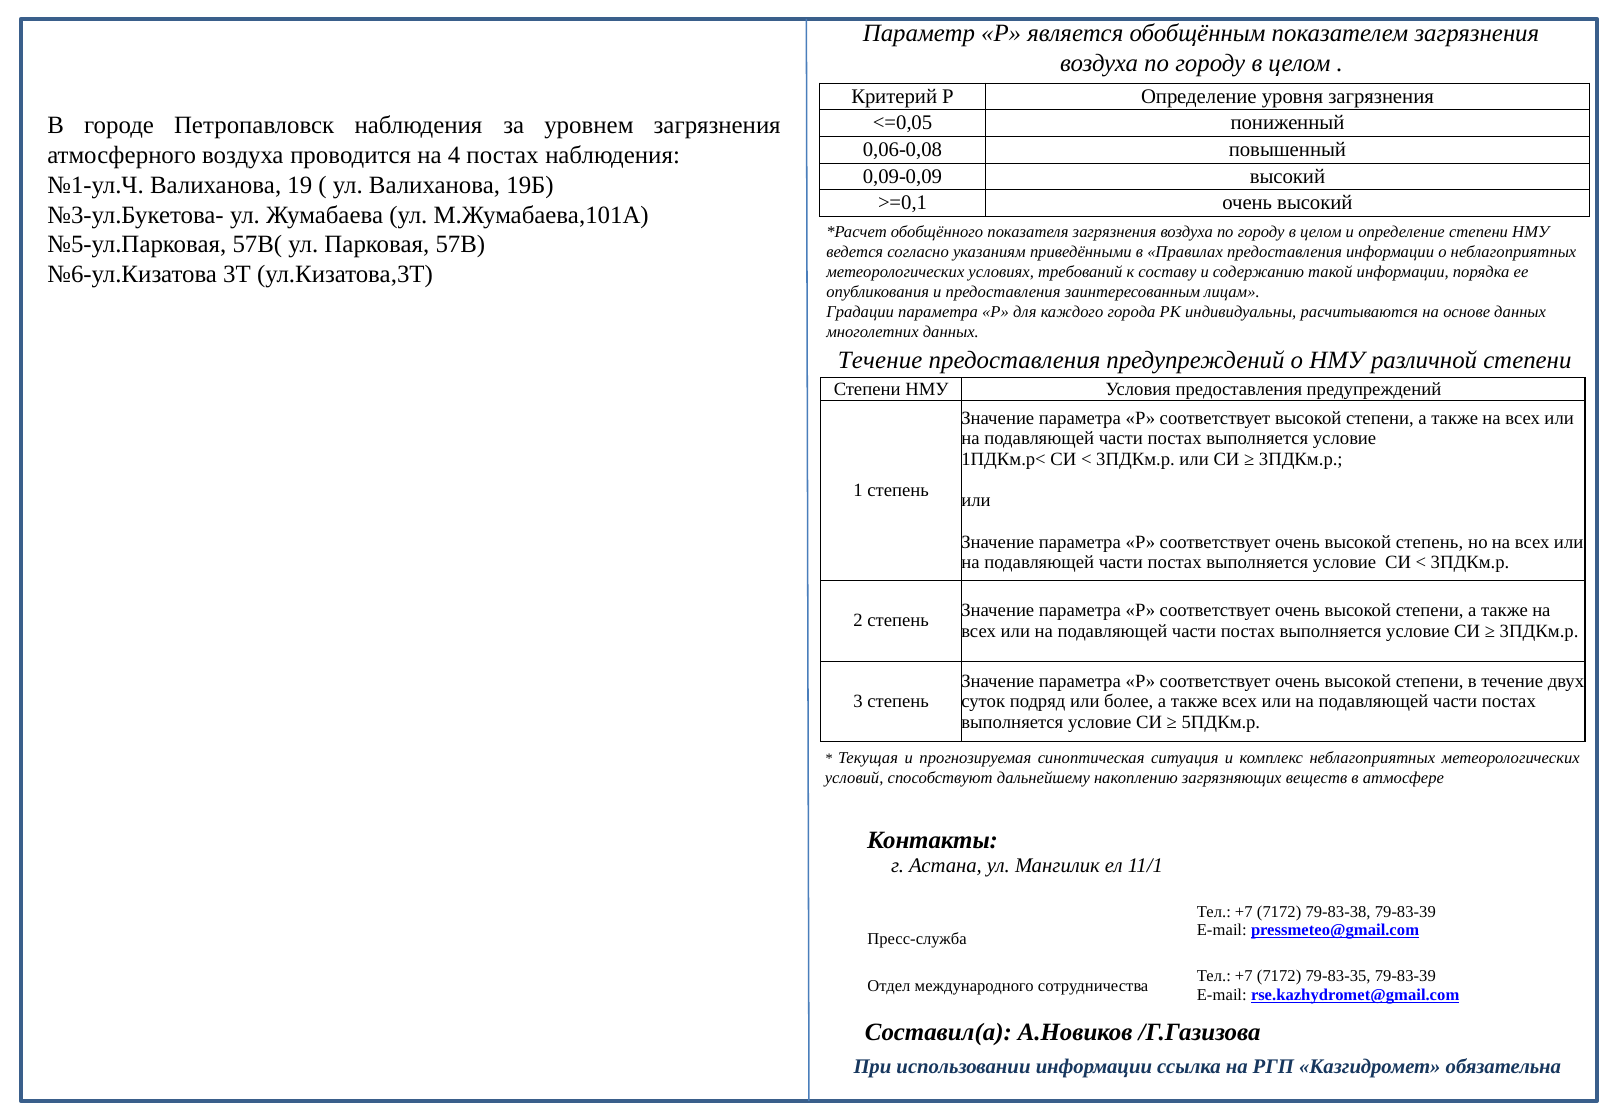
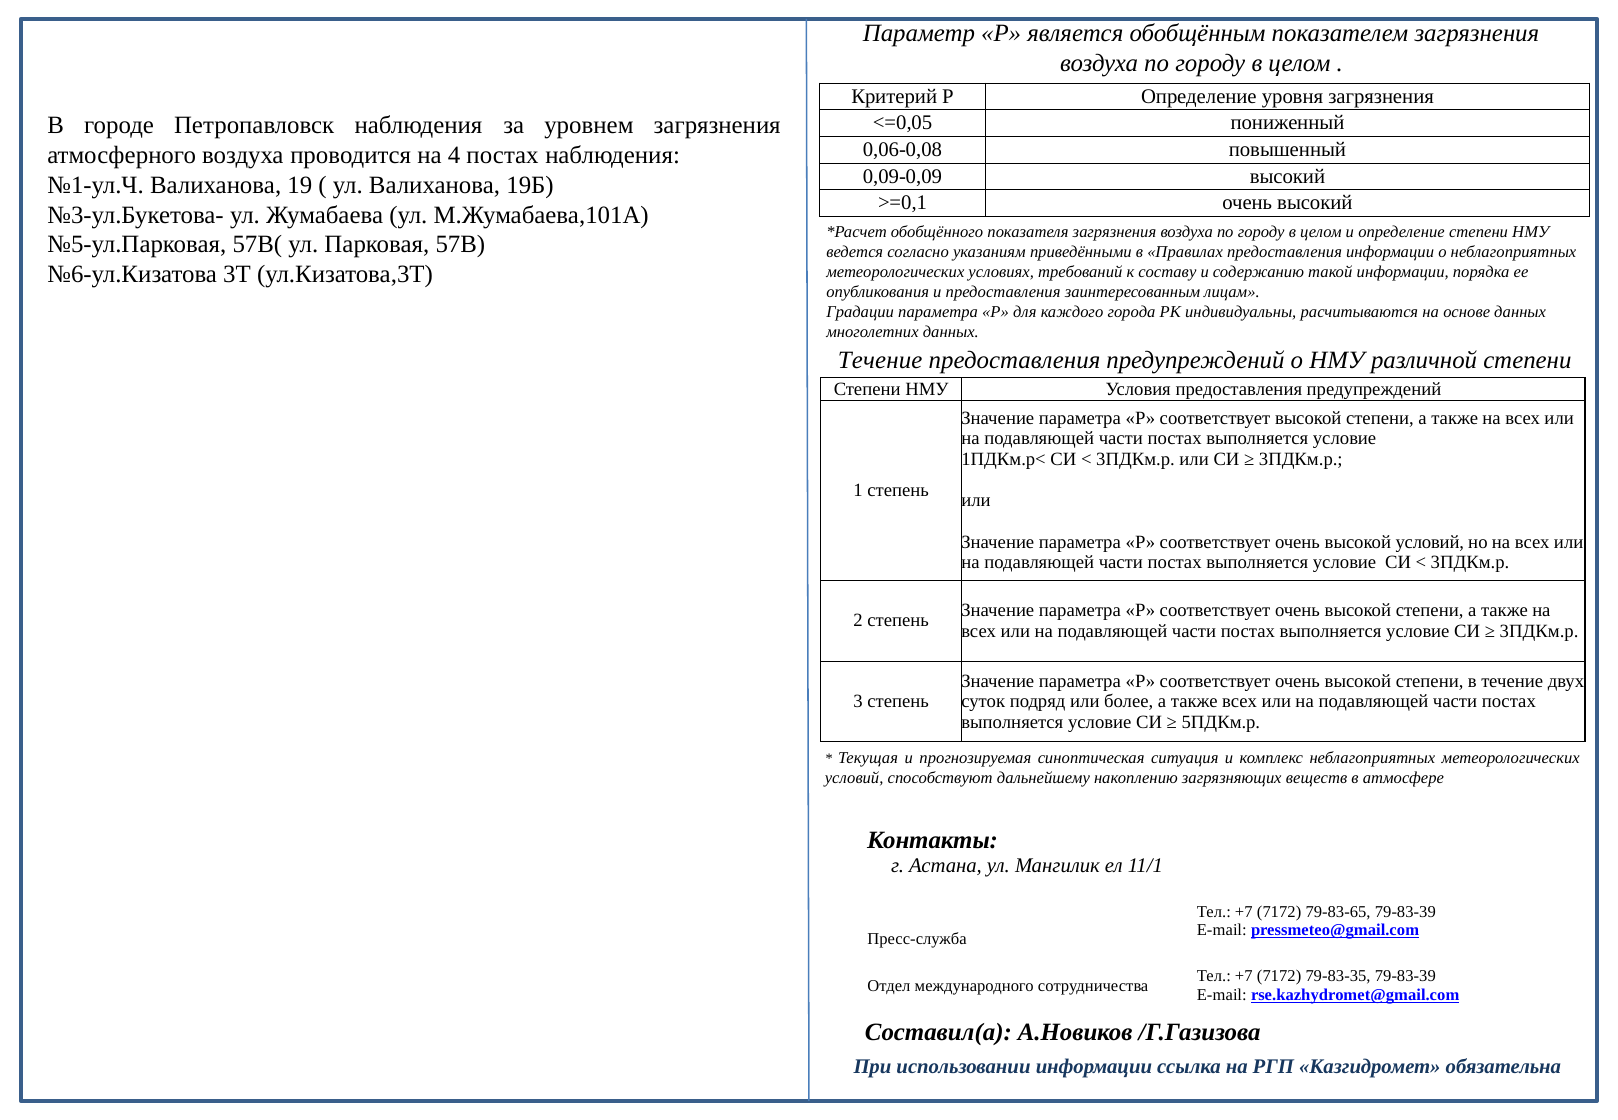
высокой степень: степень -> условий (1430, 542)
79-83-38: 79-83-38 -> 79-83-65 (1338, 912)
